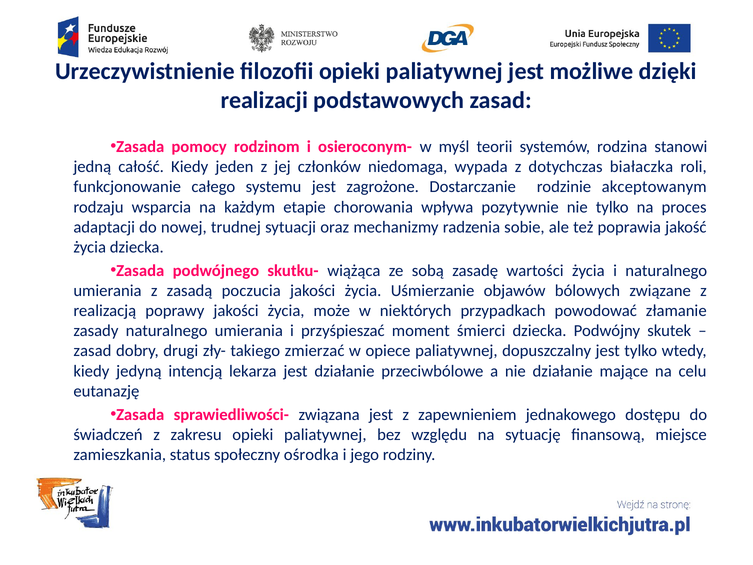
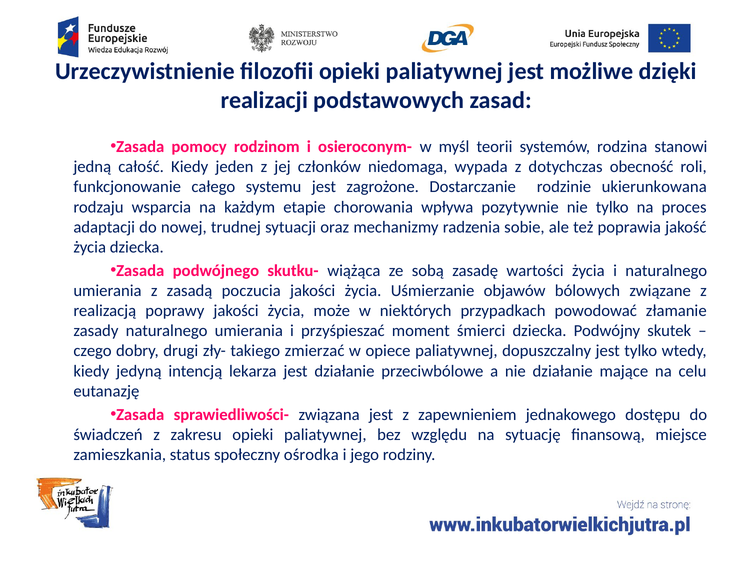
białaczka: białaczka -> obecność (642, 167)
akceptowanym: akceptowanym -> ukierunkowana (654, 187)
zasad: zasad -> czego (93, 351)
